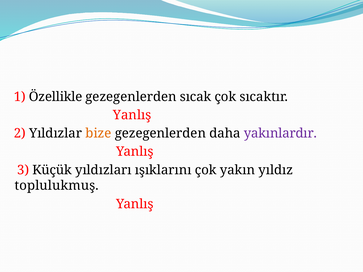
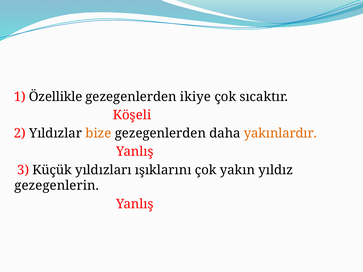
sıcak: sıcak -> ikiye (195, 97)
Yanlış: Yanlış -> Köşeli (132, 115)
yakınlardır colour: purple -> orange (280, 133)
toplulukmuş: toplulukmuş -> gezegenlerin (57, 186)
